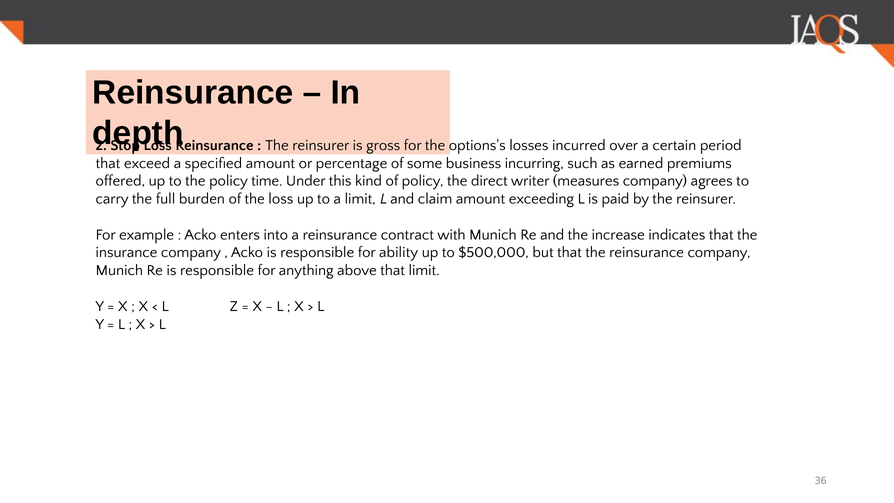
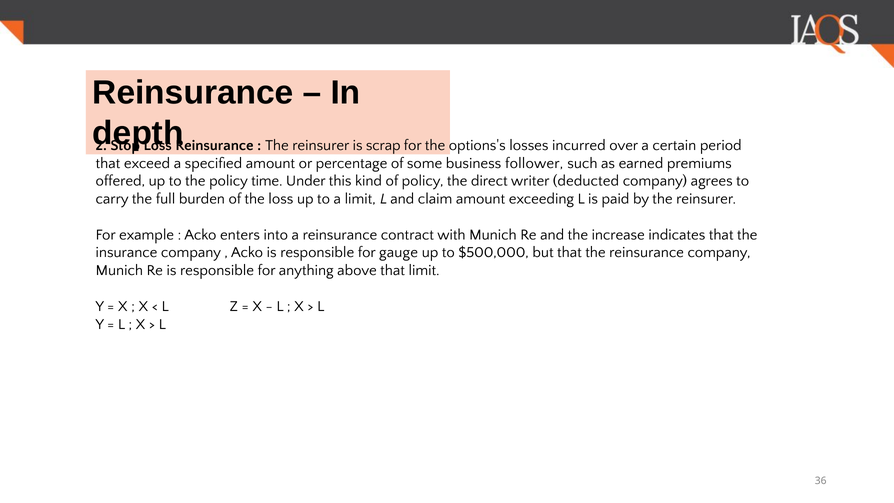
gross: gross -> scrap (383, 145)
incurring: incurring -> follower (534, 163)
measures: measures -> deducted (586, 181)
ability: ability -> gauge (399, 252)
